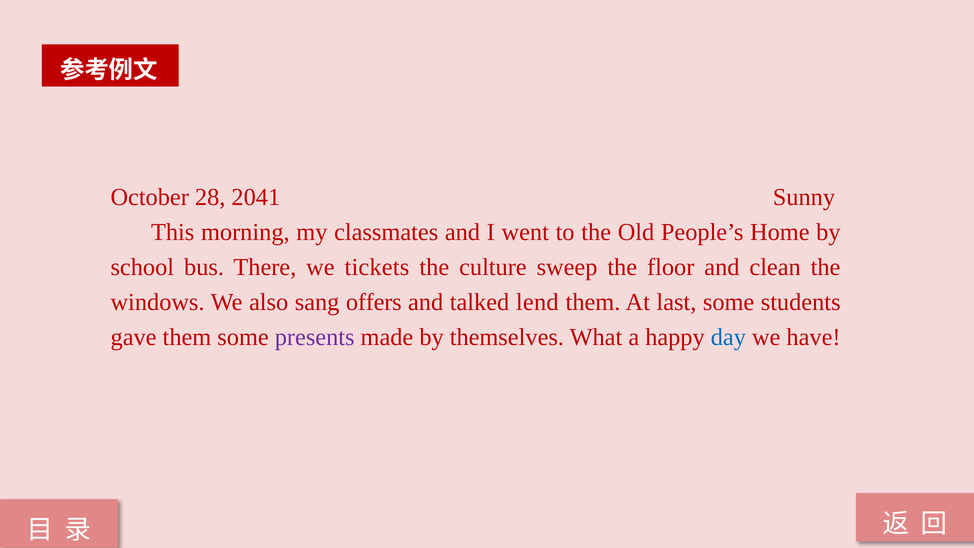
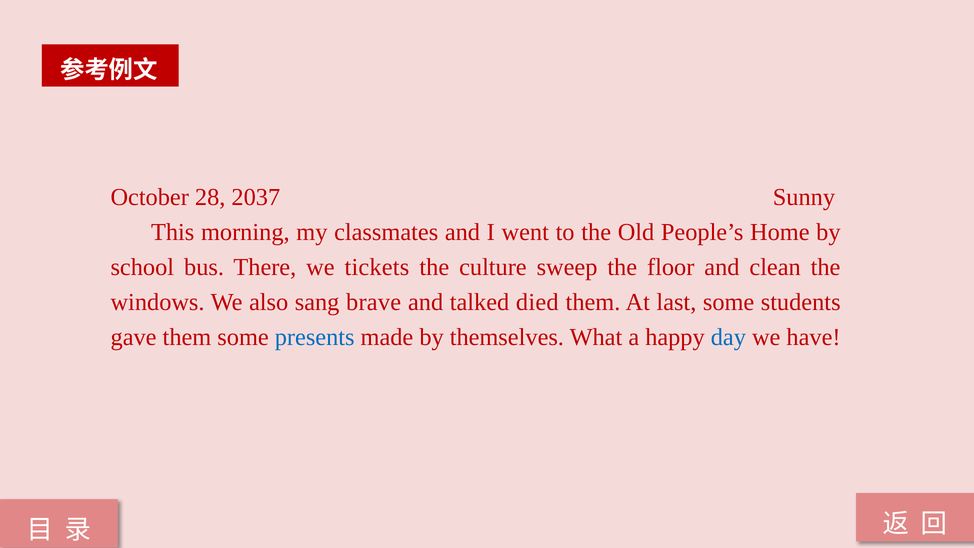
2041: 2041 -> 2037 (256, 197)
offers: offers -> brave (374, 302)
lend: lend -> died (537, 302)
presents colour: purple -> blue (315, 337)
